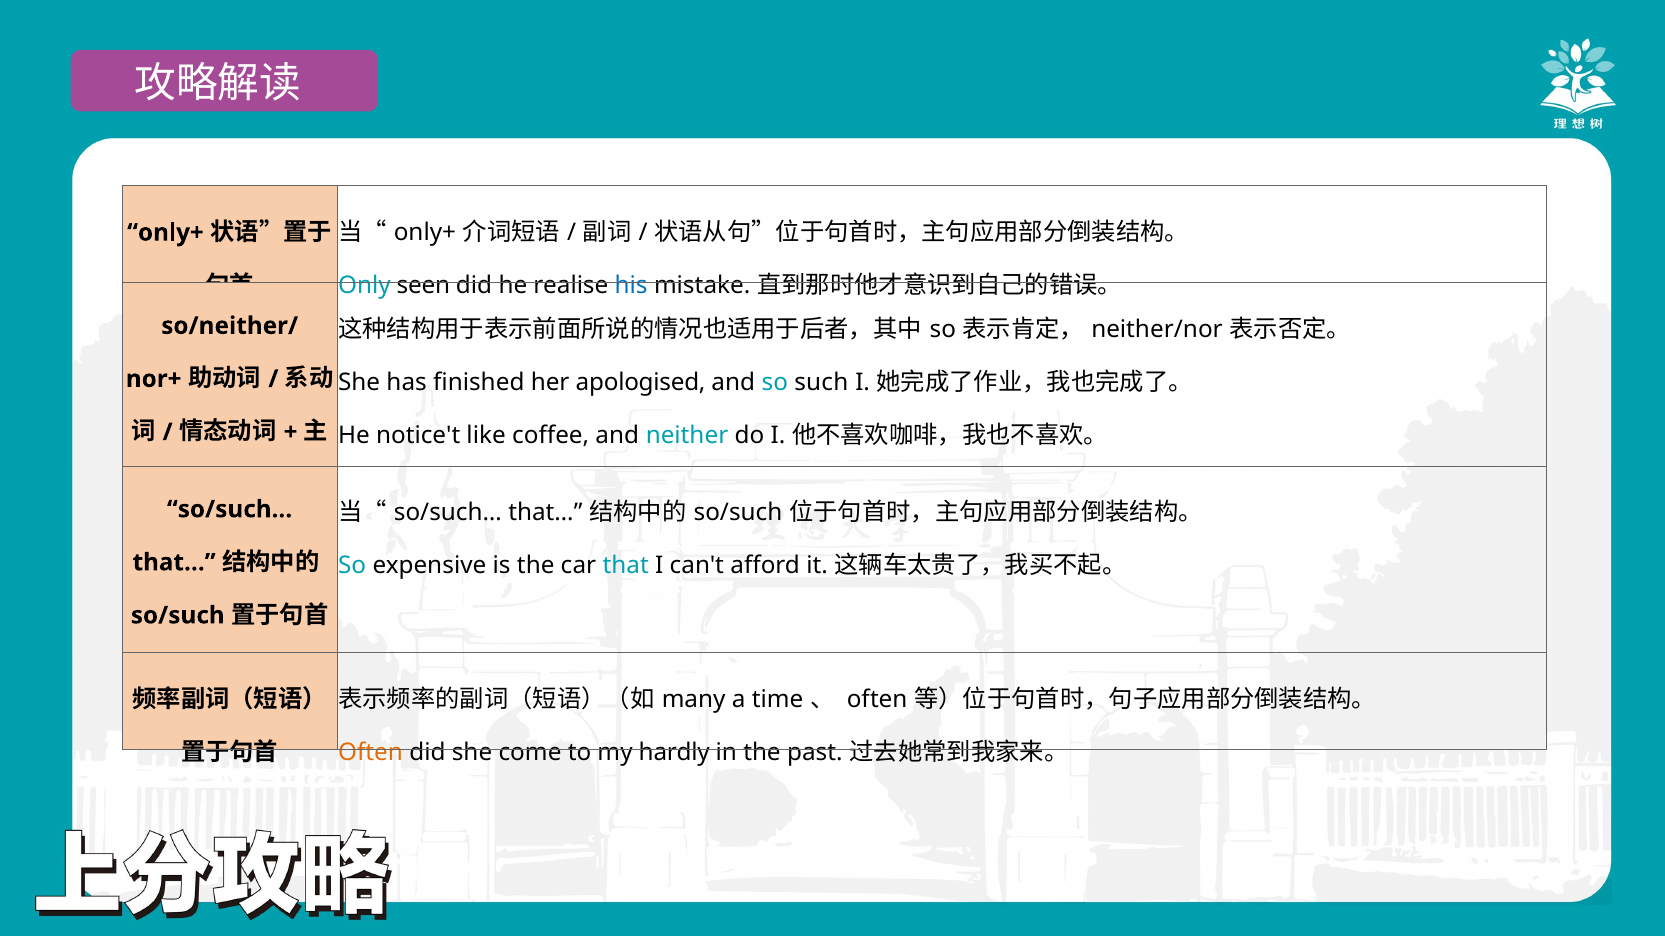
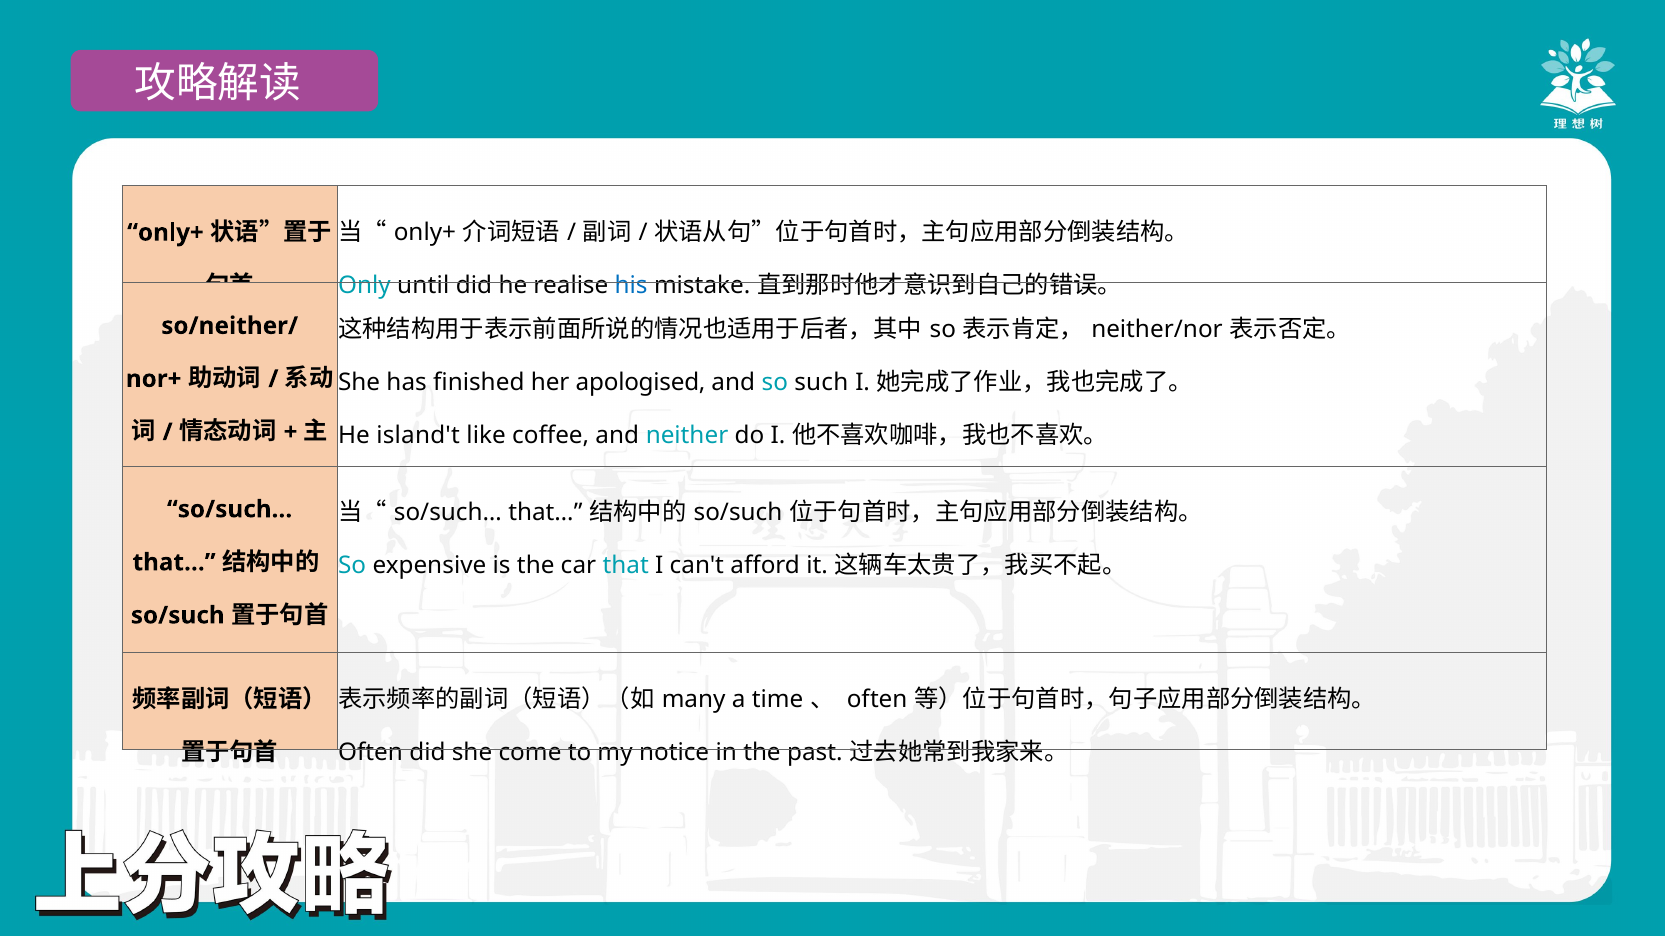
seen: seen -> until (423, 286)
notice't: notice't -> island't (418, 436)
Often colour: orange -> black (371, 753)
hardly: hardly -> notice (674, 753)
